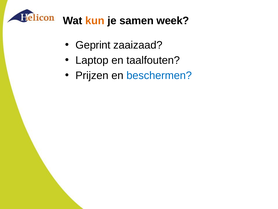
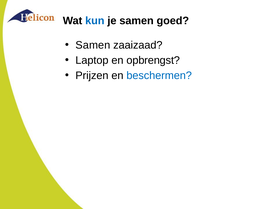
kun colour: orange -> blue (95, 21)
week: week -> goed (173, 21)
Geprint: Geprint -> Samen (93, 45)
taalfouten: taalfouten -> opbrengst (153, 60)
